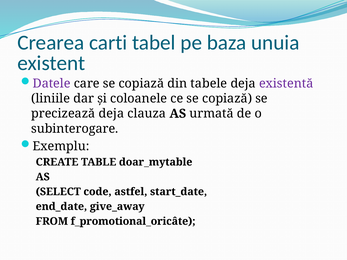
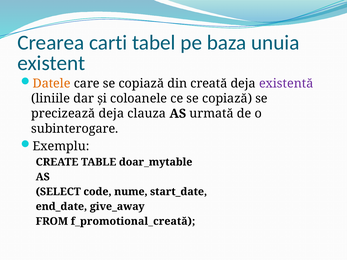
Datele colour: purple -> orange (52, 84)
tabele: tabele -> creată (209, 84)
astfel: astfel -> nume (131, 192)
f_promotional_oricâte: f_promotional_oricâte -> f_promotional_creată (133, 221)
